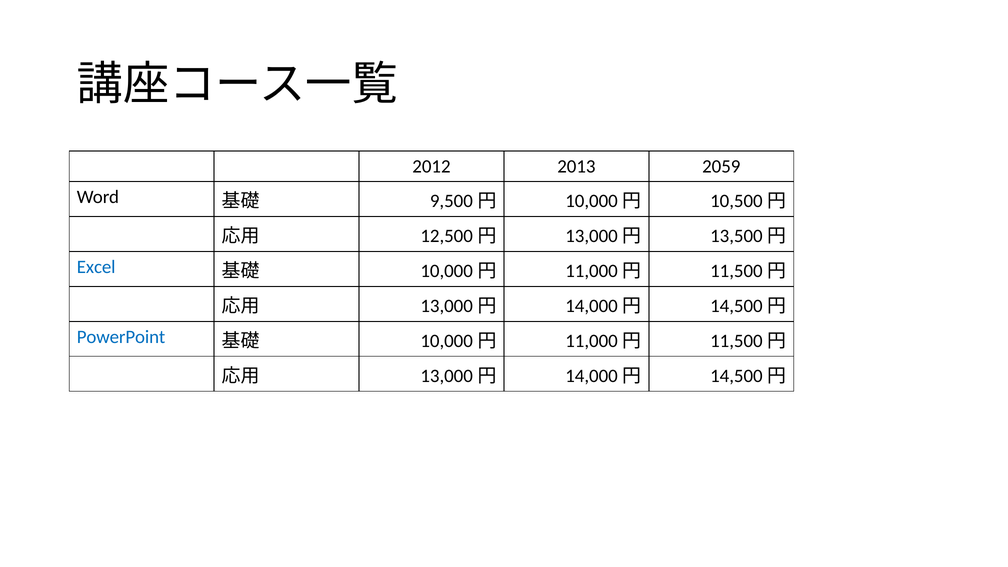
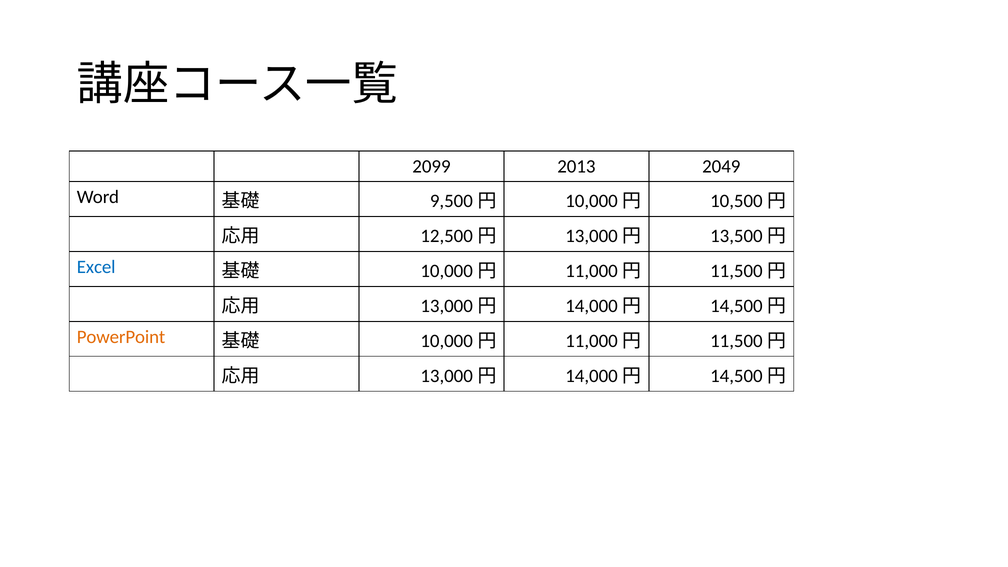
2012: 2012 -> 2099 (431, 166)
2059: 2059 -> 2049 (721, 166)
PowerPoint colour: blue -> orange (121, 337)
